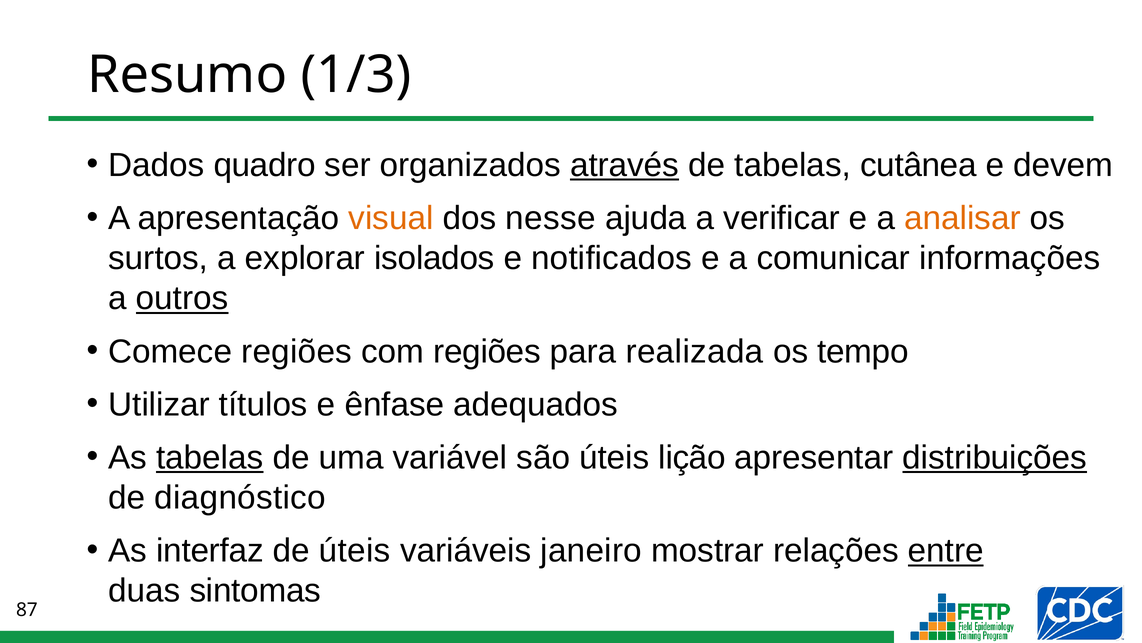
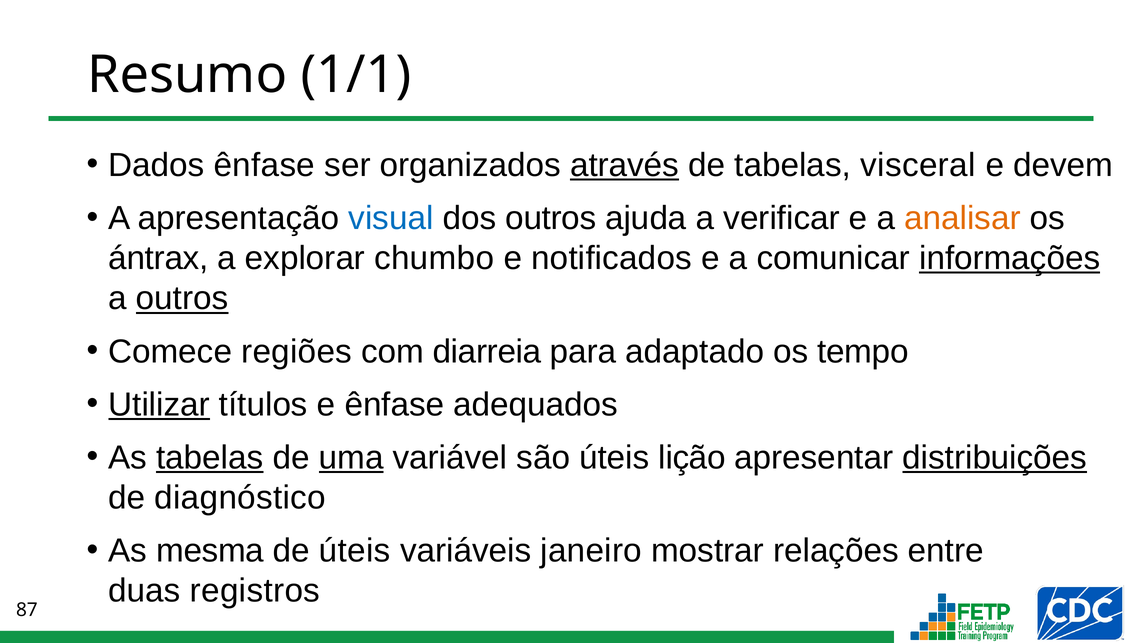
1/3: 1/3 -> 1/1 (356, 75)
Dados quadro: quadro -> ênfase (264, 165)
cutânea: cutânea -> visceral (918, 165)
visual colour: orange -> blue (391, 218)
dos nesse: nesse -> outros (551, 218)
surtos: surtos -> ántrax (158, 258)
isolados: isolados -> chumbo (434, 258)
informações underline: none -> present (1010, 258)
com regiões: regiões -> diarreia (487, 351)
realizada: realizada -> adaptado (695, 351)
Utilizar underline: none -> present (159, 404)
uma underline: none -> present (351, 457)
interfaz: interfaz -> mesma (210, 550)
entre underline: present -> none (946, 550)
sintomas: sintomas -> registros (255, 590)
